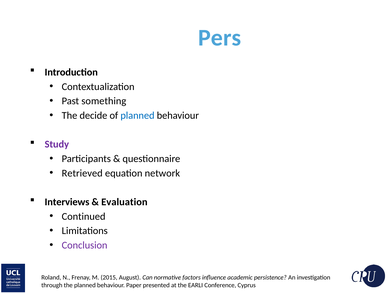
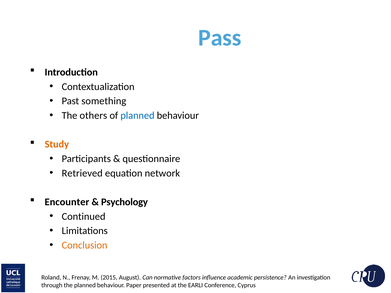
Pers: Pers -> Pass (220, 38)
decide: decide -> others (93, 116)
Study colour: purple -> orange (57, 144)
Interviews: Interviews -> Encounter (67, 202)
Evaluation: Evaluation -> Psychology (124, 202)
Conclusion colour: purple -> orange (85, 245)
